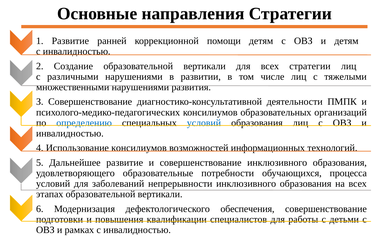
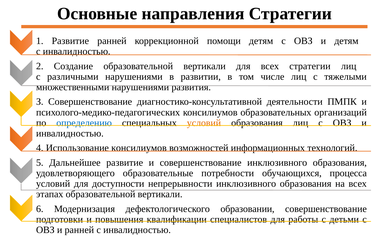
условий colour: blue -> orange (204, 123)
заболеваний: заболеваний -> доступности (118, 184)
обеспечения: обеспечения -> образовании (247, 209)
и рамках: рамках -> ранней (79, 230)
